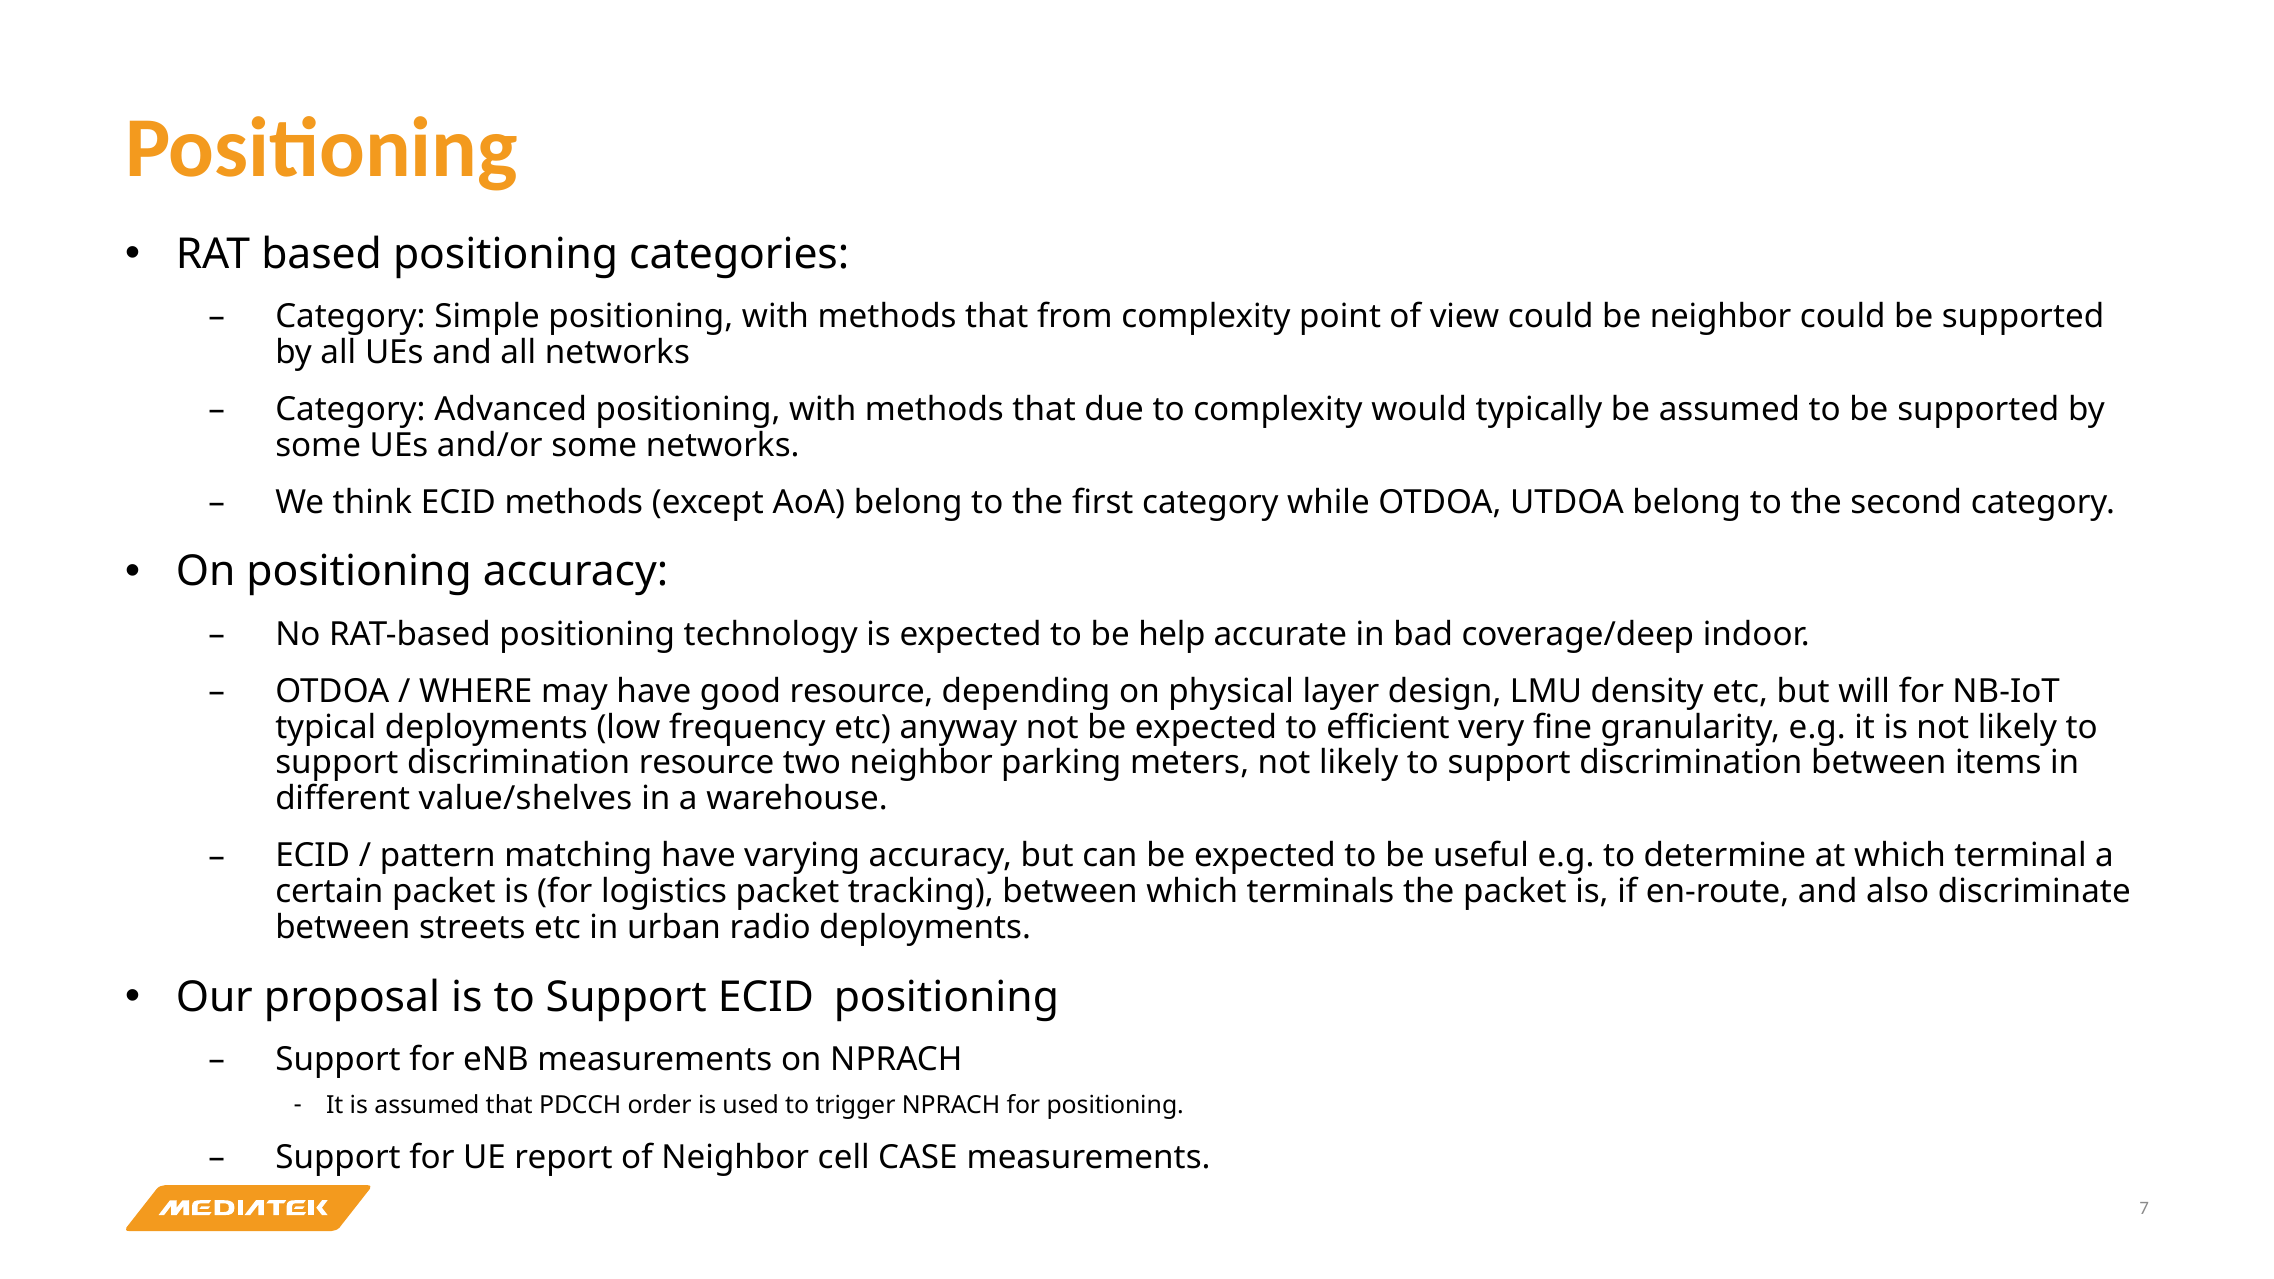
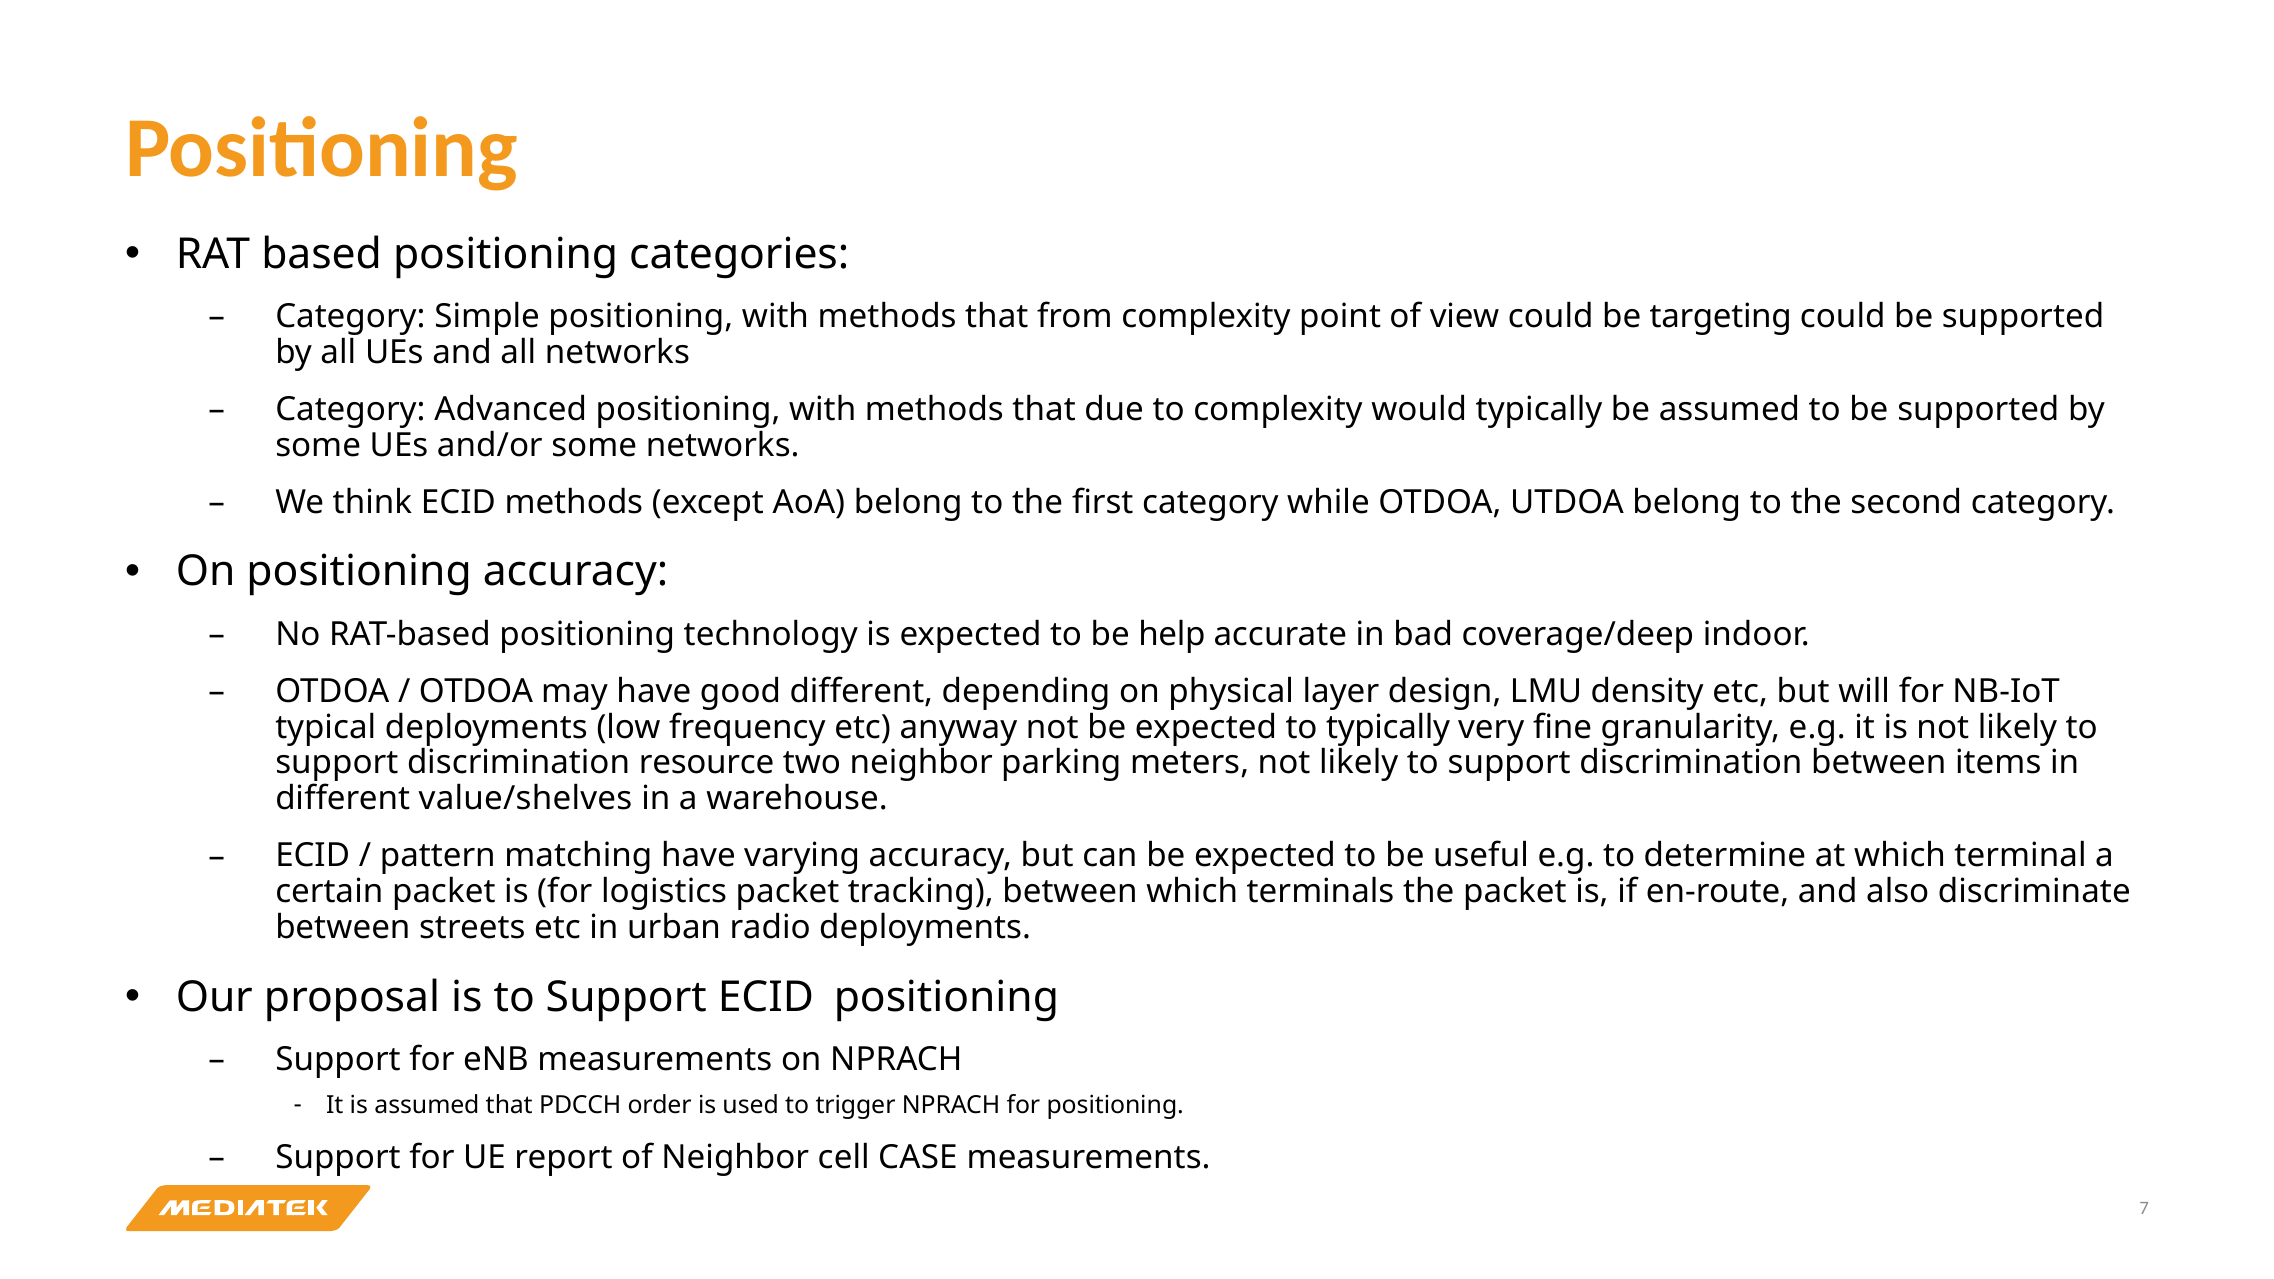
be neighbor: neighbor -> targeting (1721, 316)
WHERE: WHERE -> OTDOA (476, 691)
good resource: resource -> different (861, 691)
to efficient: efficient -> typically (1388, 727)
